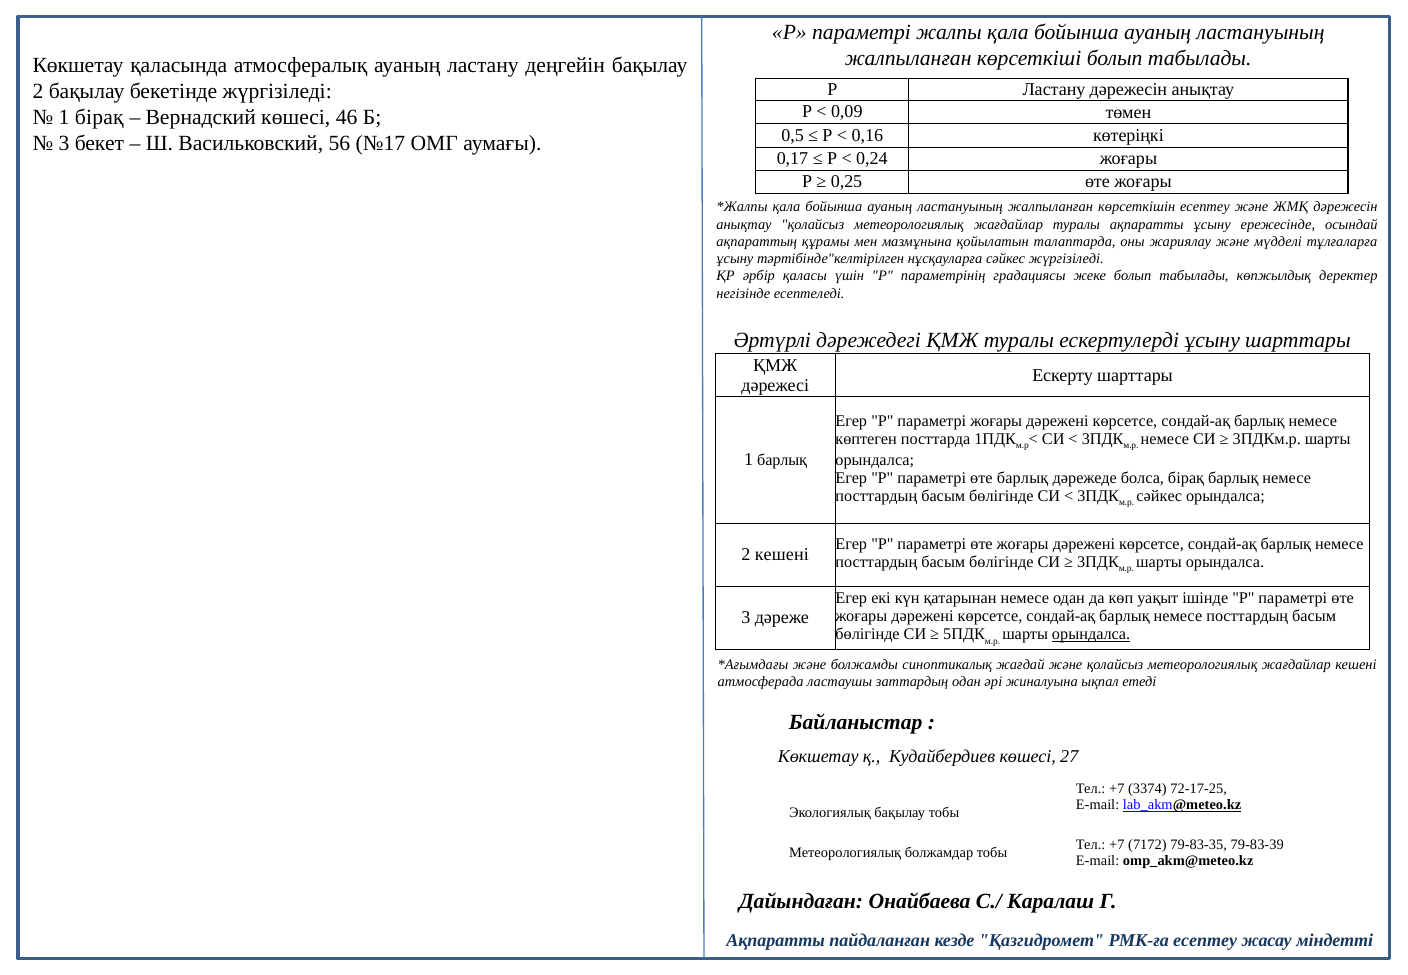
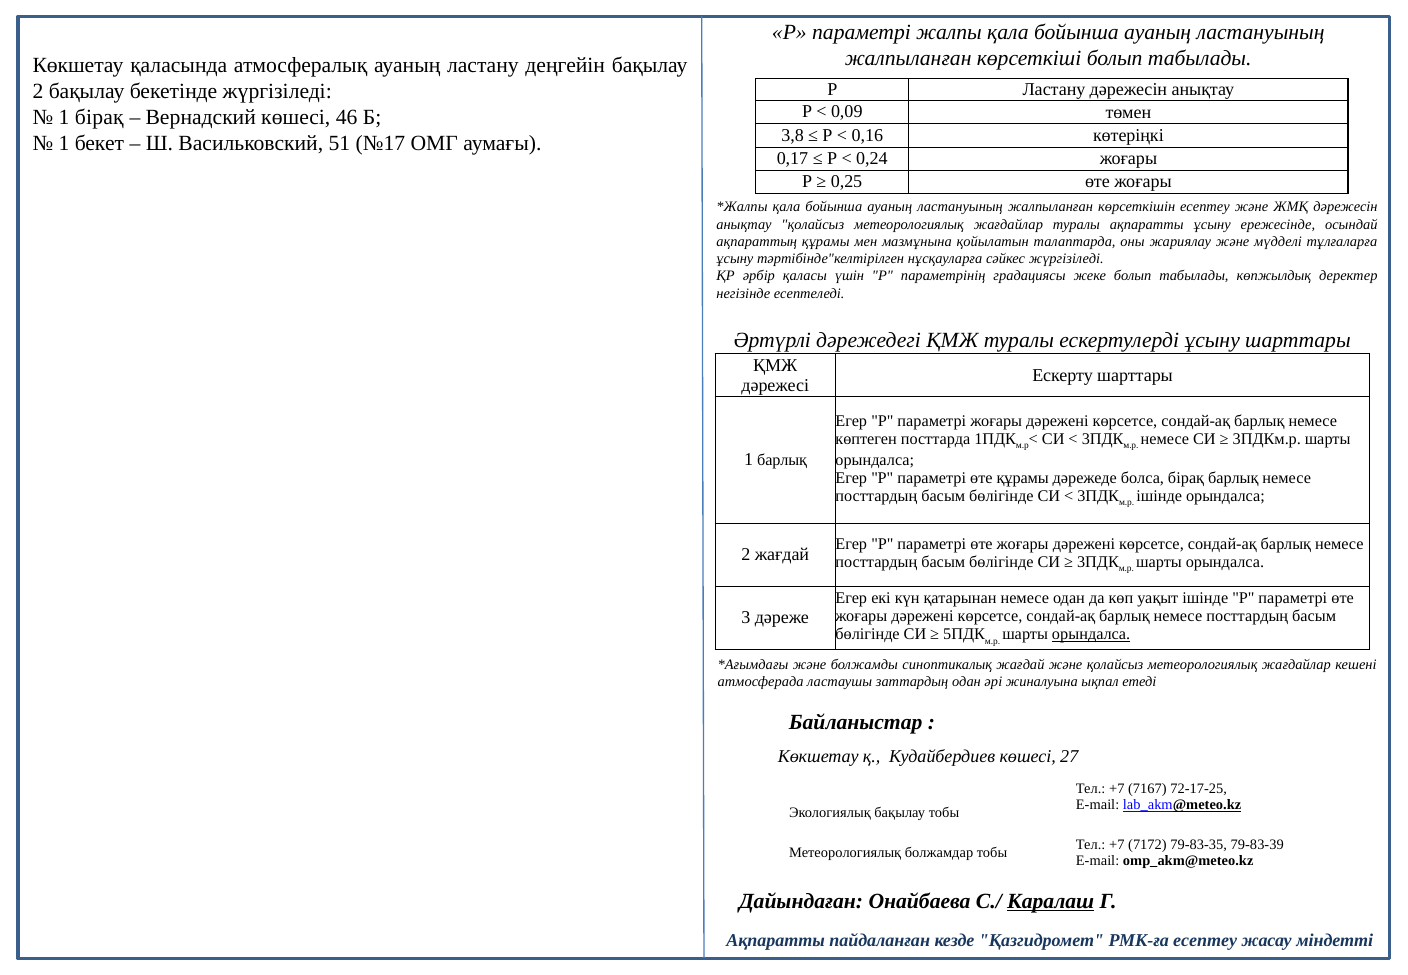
0,5: 0,5 -> 3,8 (793, 135)
3: 3 -> 1 (64, 143)
56: 56 -> 51 (339, 143)
өте барлық: барлық -> құрамы (1023, 478)
сәйкес: сәйкес -> ішінде (1159, 496)
2 кешені: кешені -> жағдай (782, 555)
3374: 3374 -> 7167 (1147, 789)
Каралаш underline: none -> present (1051, 901)
